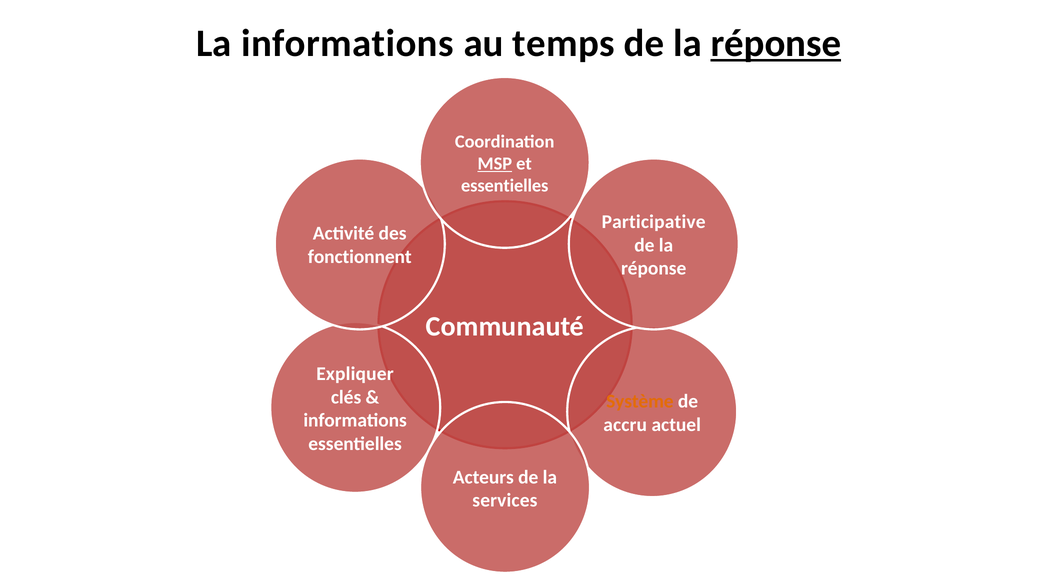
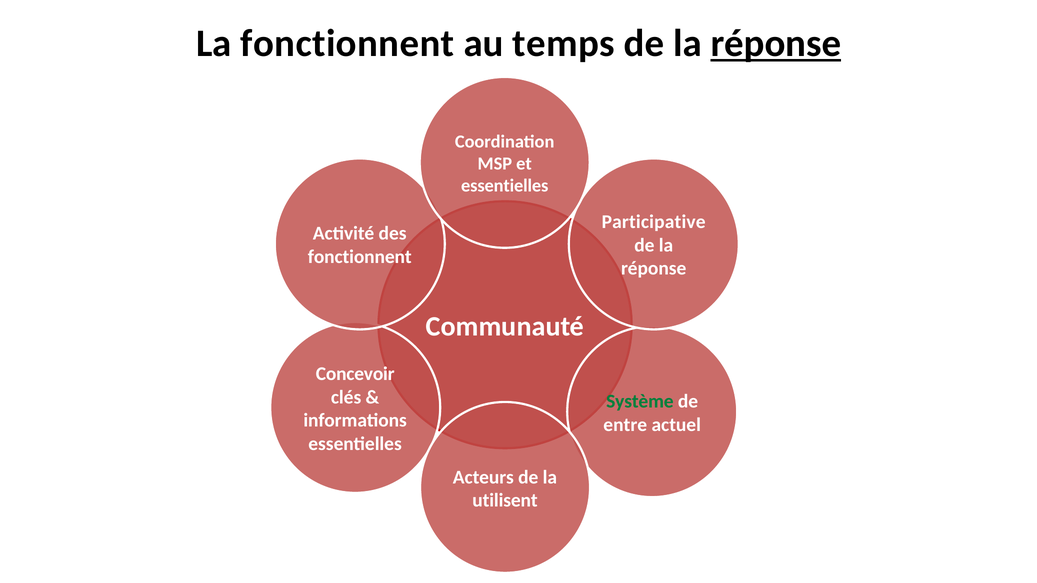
La informations: informations -> fonctionnent (347, 44)
MSP underline: present -> none (495, 164)
Expliquer: Expliquer -> Concevoir (355, 374)
Système colour: orange -> green (640, 402)
accru: accru -> entre (625, 425)
services: services -> utilisent (505, 501)
